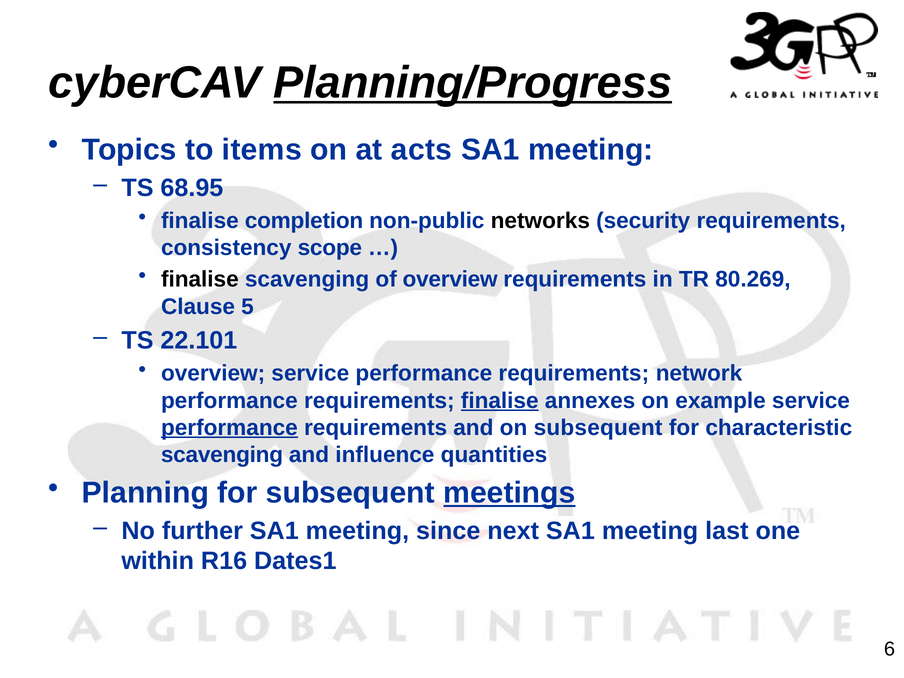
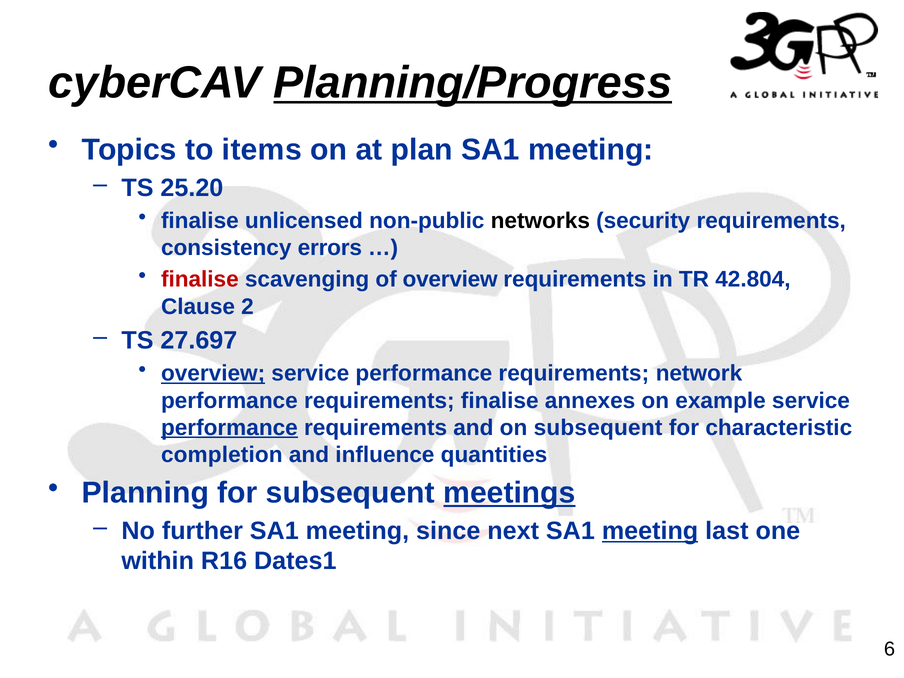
acts: acts -> plan (422, 150)
68.95: 68.95 -> 25.20 (192, 188)
completion: completion -> unlicensed (304, 221)
scope: scope -> errors (330, 248)
finalise colour: black -> red (200, 280)
80.269: 80.269 -> 42.804 (753, 280)
5: 5 -> 2 (248, 307)
22.101: 22.101 -> 27.697 (199, 340)
overview underline: none -> present (213, 373)
finalise underline: present -> none (500, 401)
scavenging: scavenging -> completion (222, 455)
meeting underline: none -> present (650, 531)
